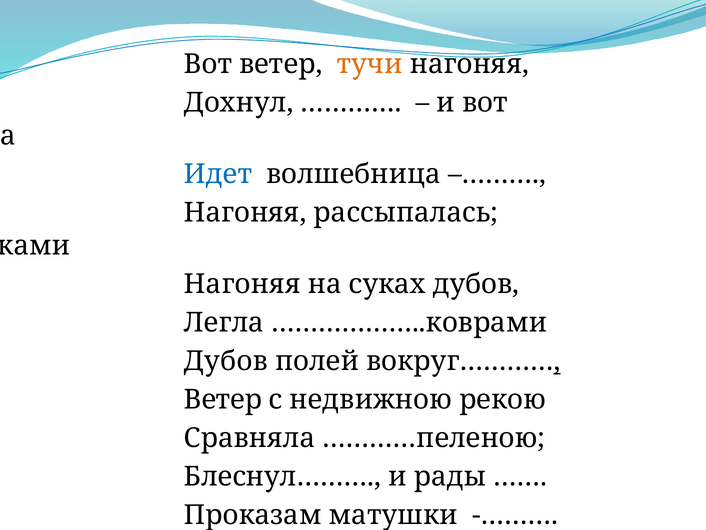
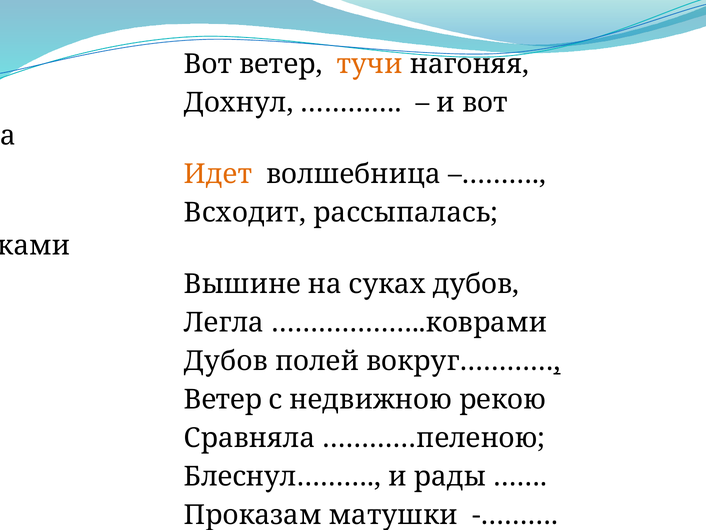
Идет colour: blue -> orange (218, 174)
Нагоняя: Нагоняя -> Всходит (245, 213)
Нагоняя: Нагоняя -> Вышине (242, 284)
